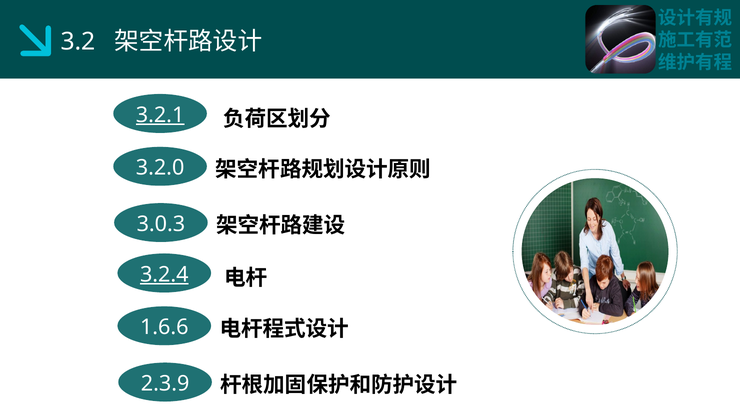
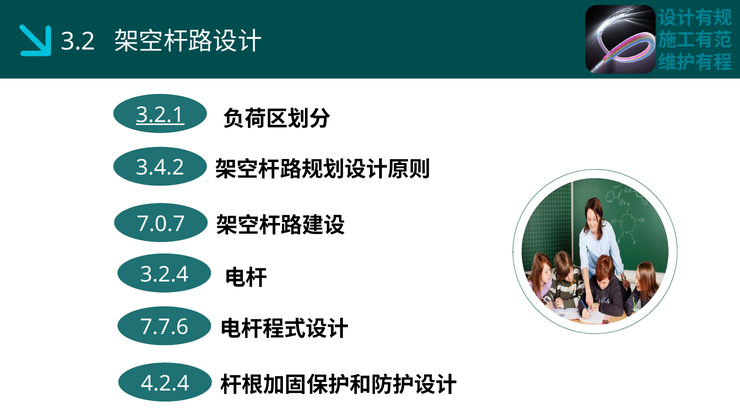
3.2.0: 3.2.0 -> 3.4.2 (160, 168)
3.0.3: 3.0.3 -> 7.0.7 (161, 224)
3.2.4 underline: present -> none (164, 275)
1.6.6: 1.6.6 -> 7.7.6 (164, 327)
2.3.9: 2.3.9 -> 4.2.4 (165, 384)
